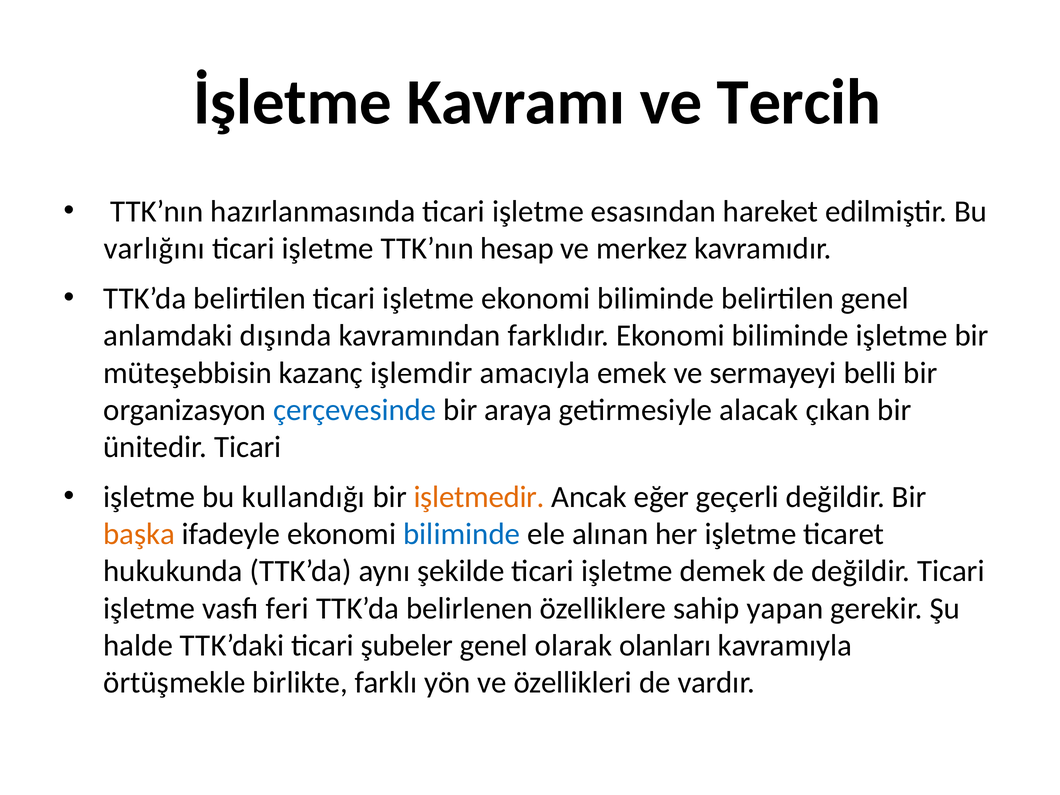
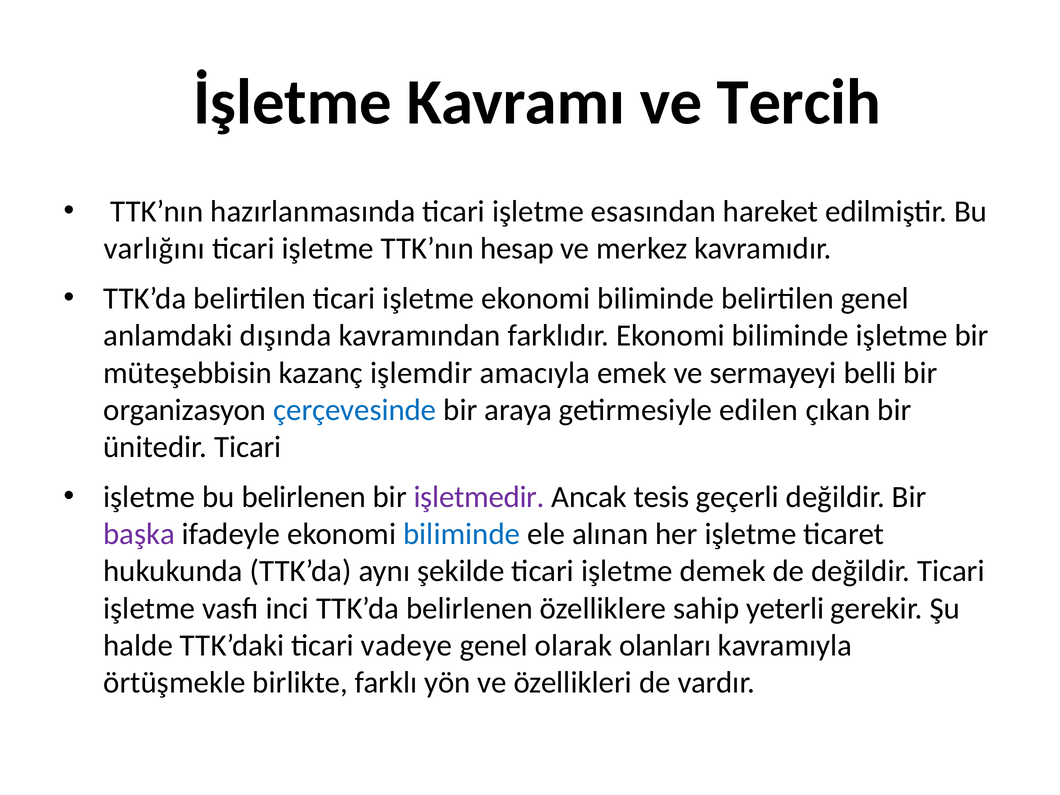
alacak: alacak -> edilen (759, 410)
bu kullandığı: kullandığı -> belirlenen (304, 497)
işletmedir colour: orange -> purple (479, 497)
eğer: eğer -> tesis (662, 497)
başka colour: orange -> purple (139, 534)
feri: feri -> inci (287, 608)
yapan: yapan -> yeterli (785, 608)
şubeler: şubeler -> vadeye (407, 645)
